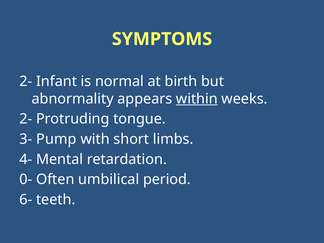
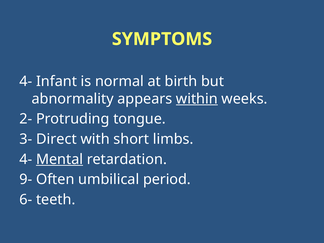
2-: 2- -> 4- (26, 81)
Pump: Pump -> Direct (56, 139)
Mental underline: none -> present (60, 159)
0-: 0- -> 9- (26, 179)
